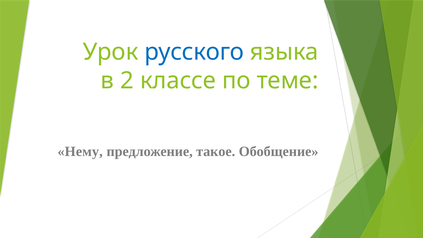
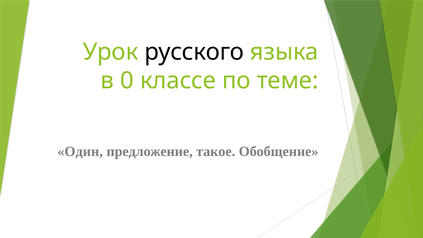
русского colour: blue -> black (194, 52)
2: 2 -> 0 (127, 81)
Нему: Нему -> Один (80, 152)
